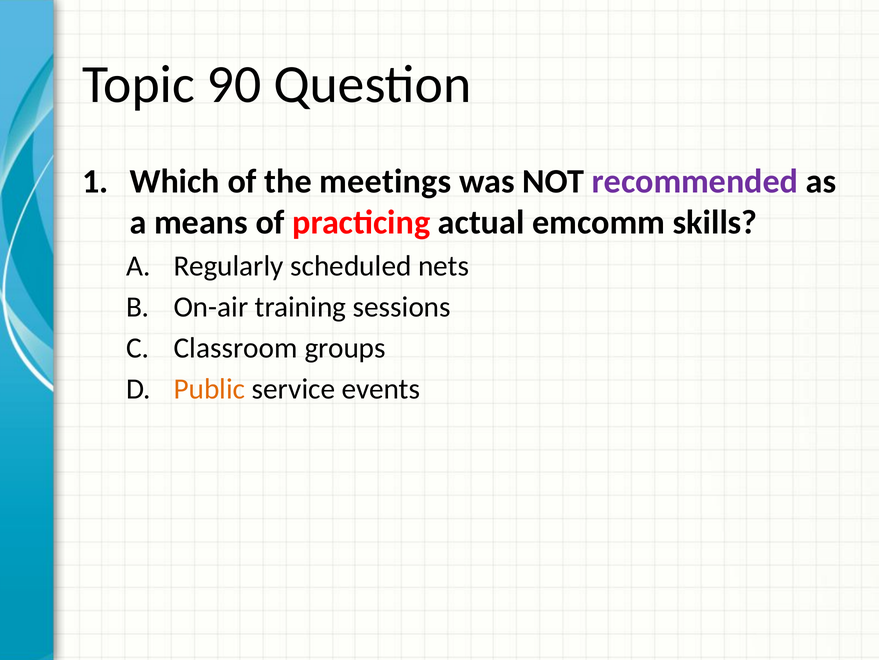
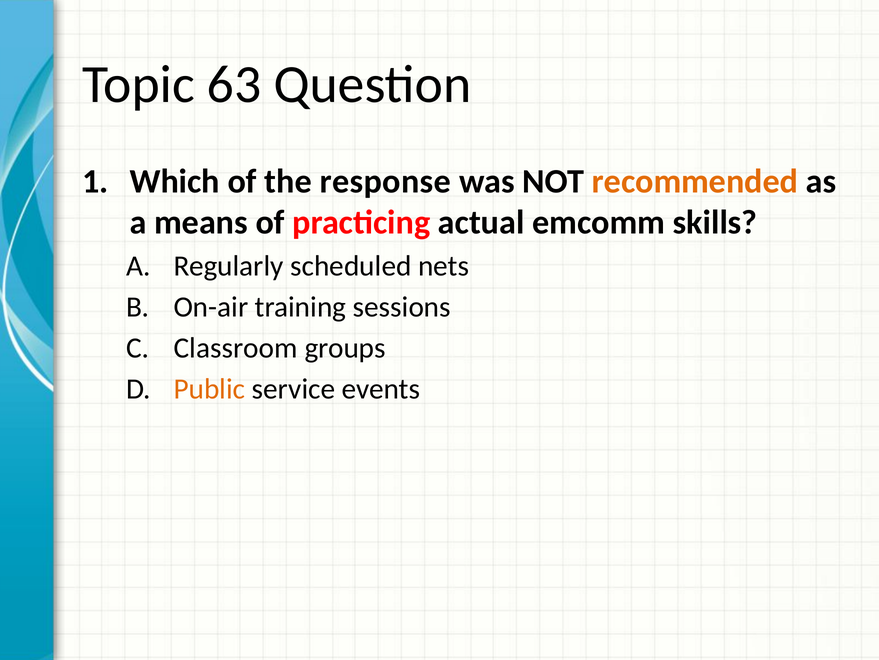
90: 90 -> 63 (234, 85)
meetings: meetings -> response (385, 181)
recommended colour: purple -> orange (695, 181)
